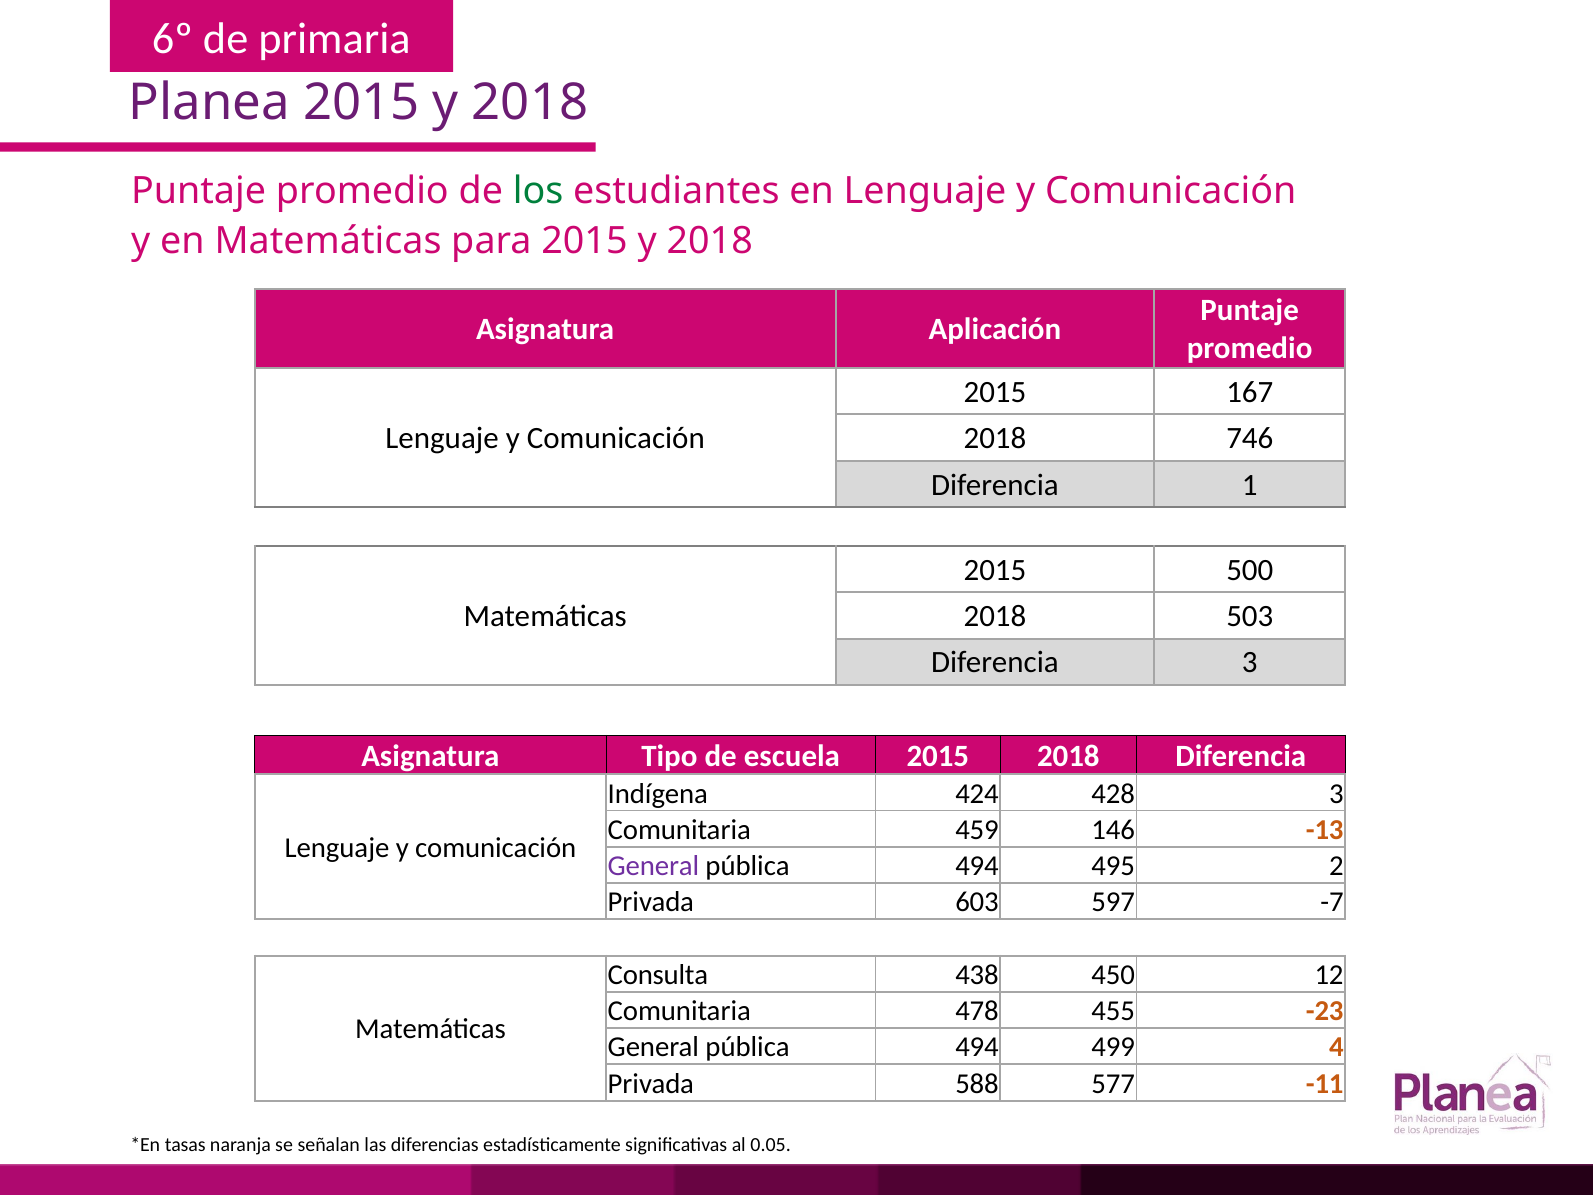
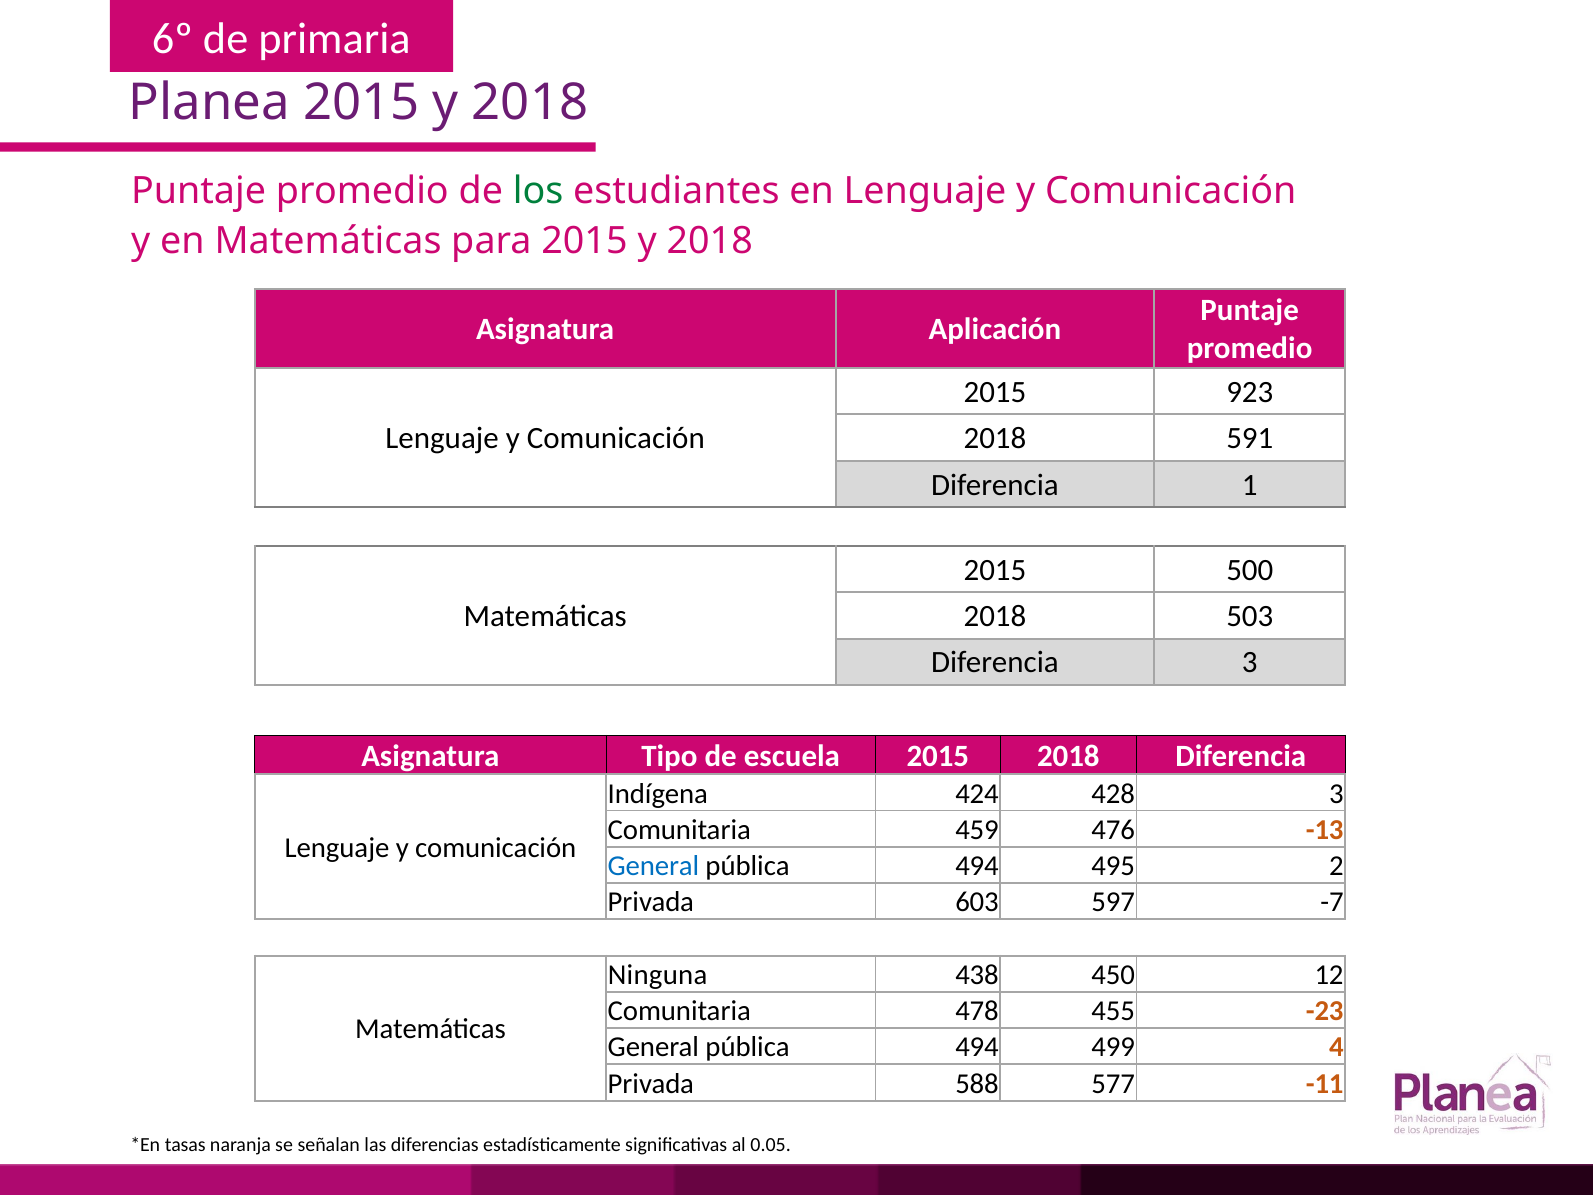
167: 167 -> 923 (1250, 392)
746: 746 -> 591 (1250, 438)
146: 146 -> 476 (1113, 830)
General colour: purple -> blue (653, 866)
Consulta: Consulta -> Ninguna (658, 975)
